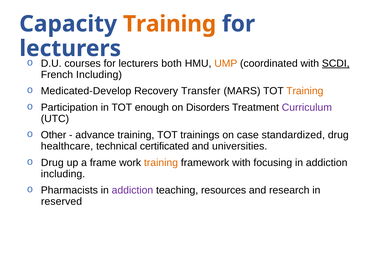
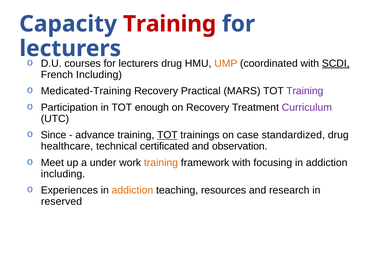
Training colour: orange -> red (170, 24)
lecturers both: both -> drug (172, 63)
Medicated-Develop: Medicated-Develop -> Medicated-Training (86, 91)
Transfer: Transfer -> Practical (201, 91)
Training colour: orange -> purple (305, 91)
on Disorders: Disorders -> Recovery (208, 107)
Other: Other -> Since (54, 135)
TOT underline: none -> present (167, 135)
universities: universities -> observation (240, 146)
Drug: Drug -> Meet (52, 163)
frame: frame -> under (103, 163)
Pharmacists: Pharmacists -> Experiences (69, 190)
addiction colour: purple -> orange (132, 190)
